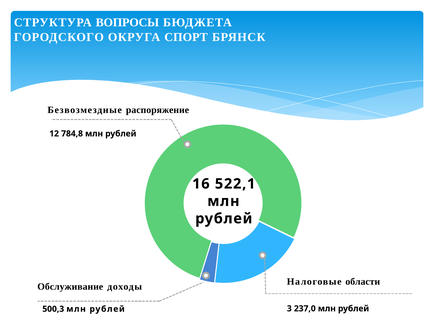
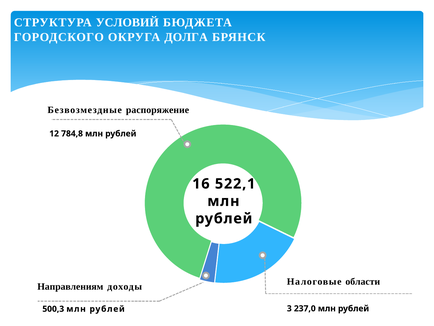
ВОПРОСЫ: ВОПРОСЫ -> УСЛОВИЙ (127, 23)
СПОРТ: СПОРТ -> ДОЛГА (186, 37)
Обслуживание: Обслуживание -> Направлениям (70, 286)
